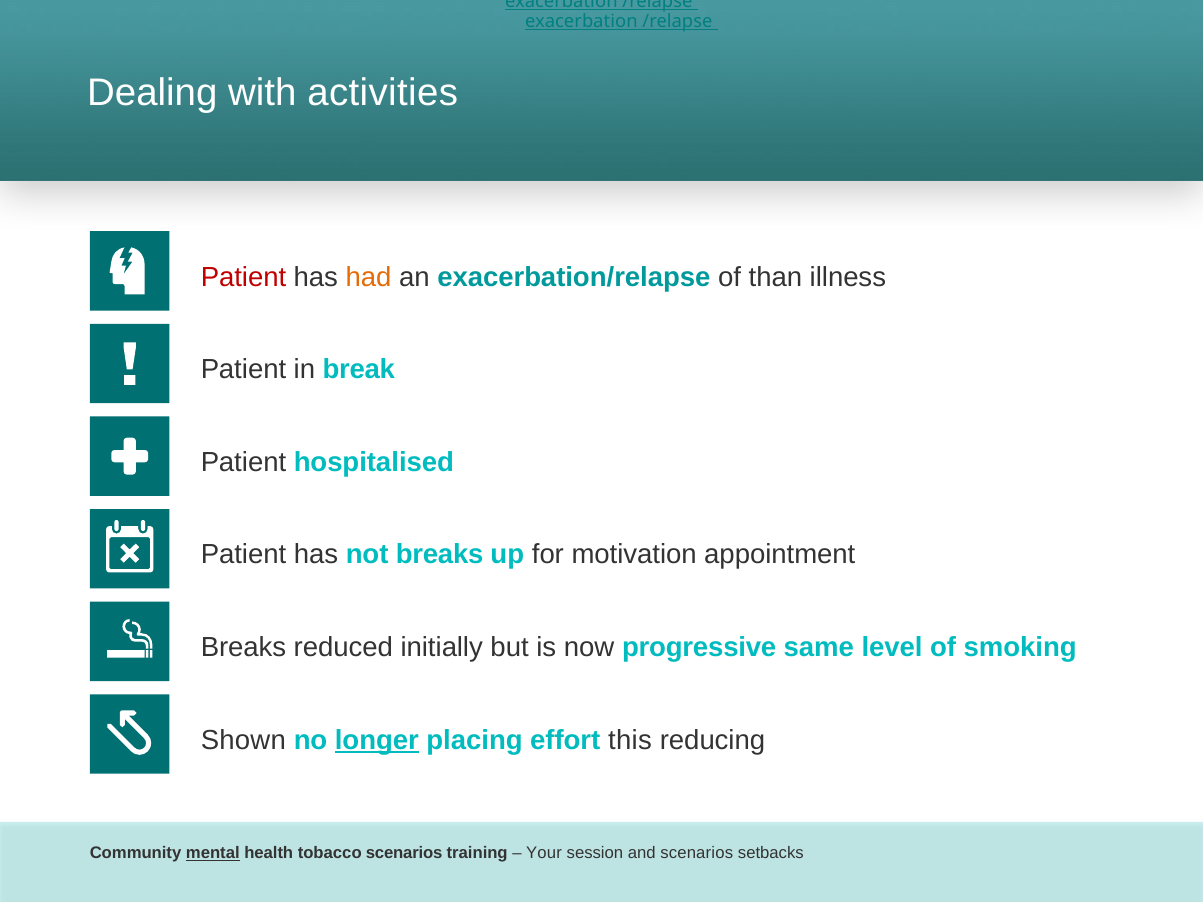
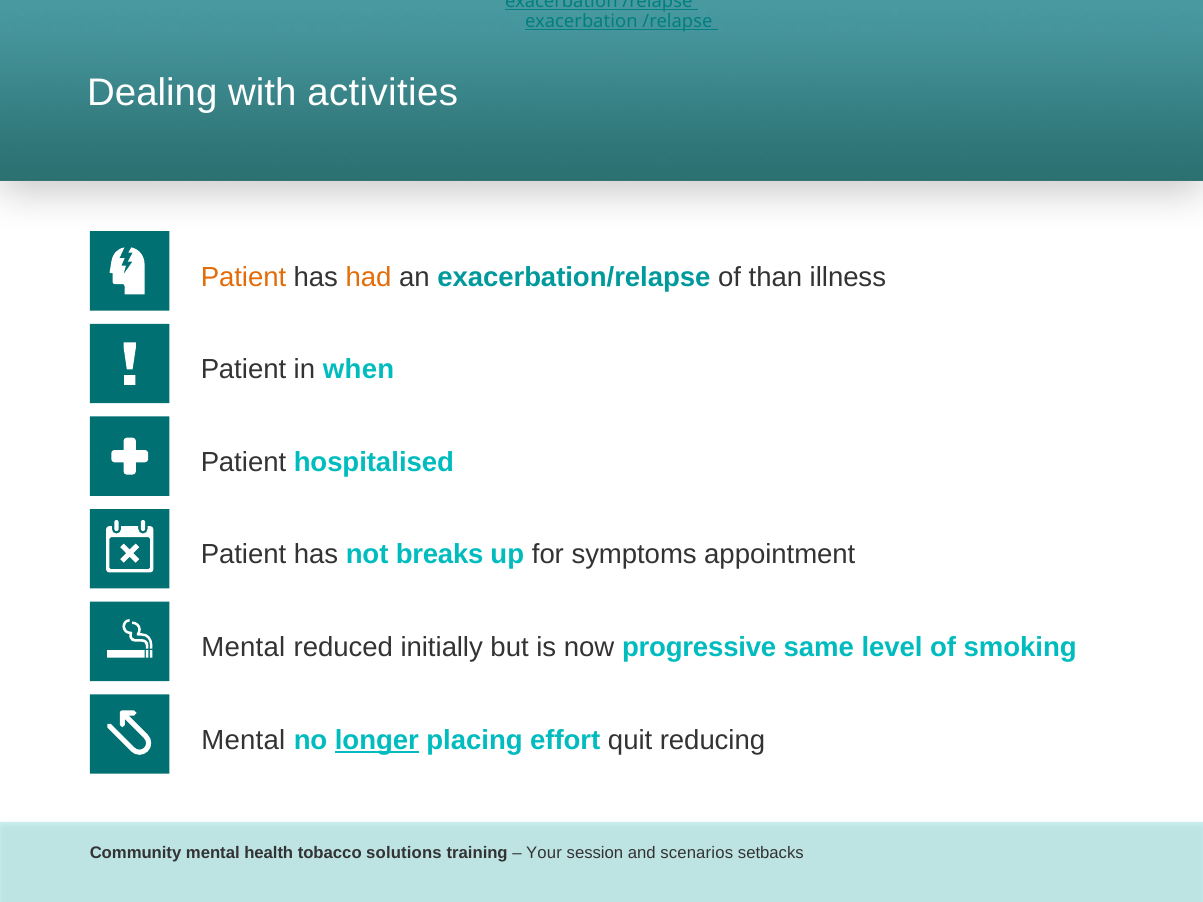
Patient colour: red -> orange (243, 277)
break: break -> when (359, 370)
motivation: motivation -> symptoms (634, 555)
Breaks: Breaks -> Mental (243, 648)
Shown: Shown -> Mental (243, 740)
this: this -> quit (630, 740)
mental underline: present -> none (213, 853)
tobacco scenarios: scenarios -> solutions (404, 853)
